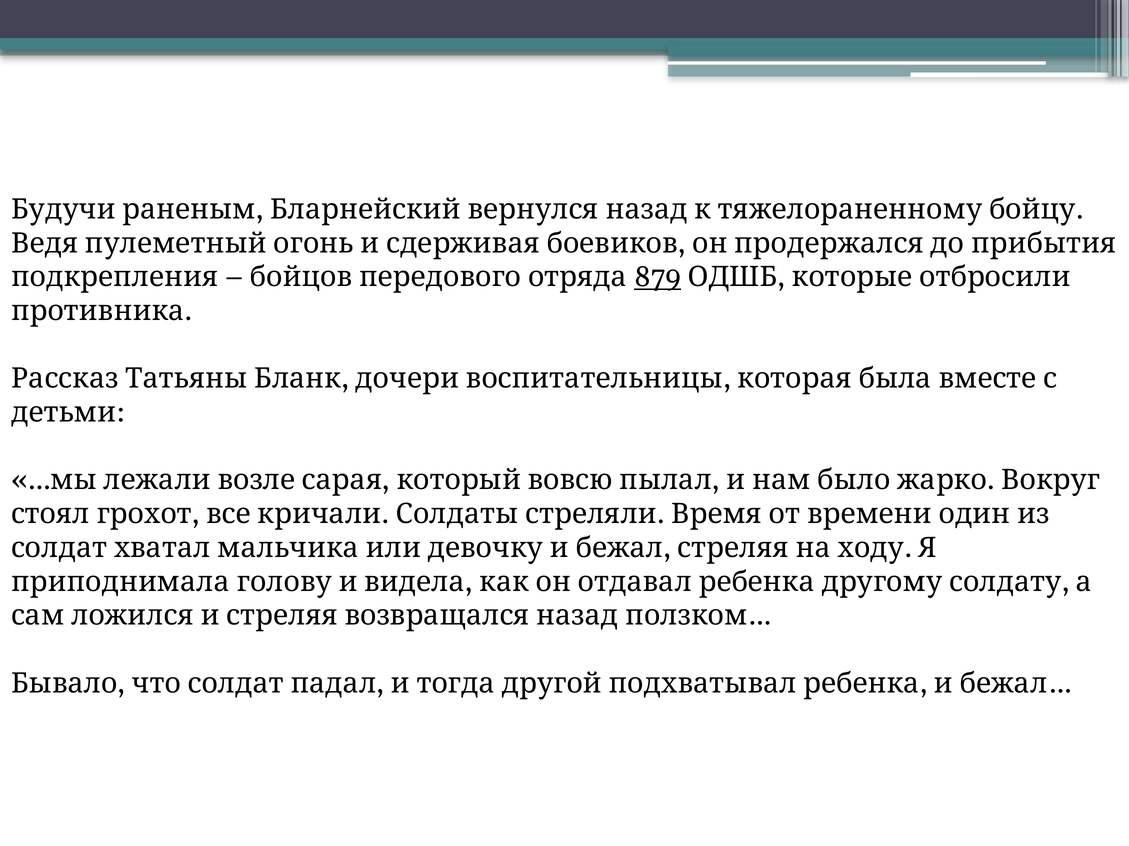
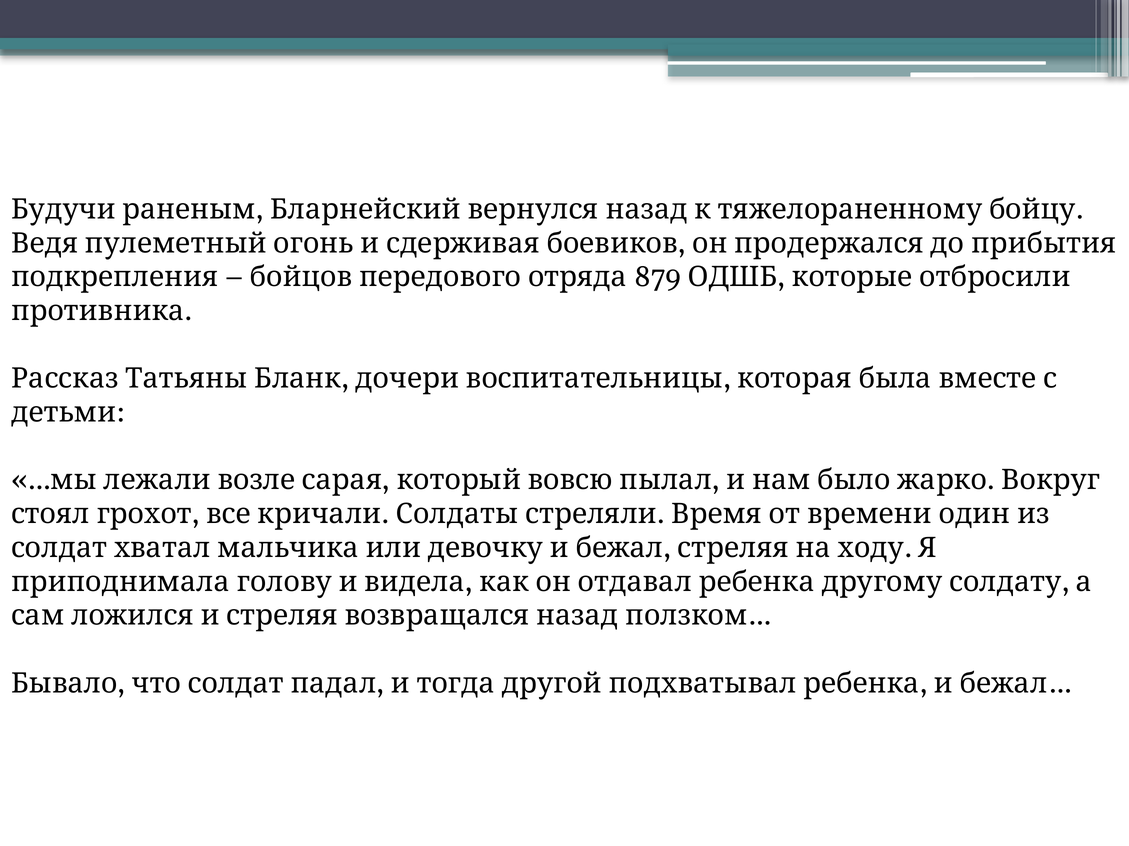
879 underline: present -> none (658, 277)
